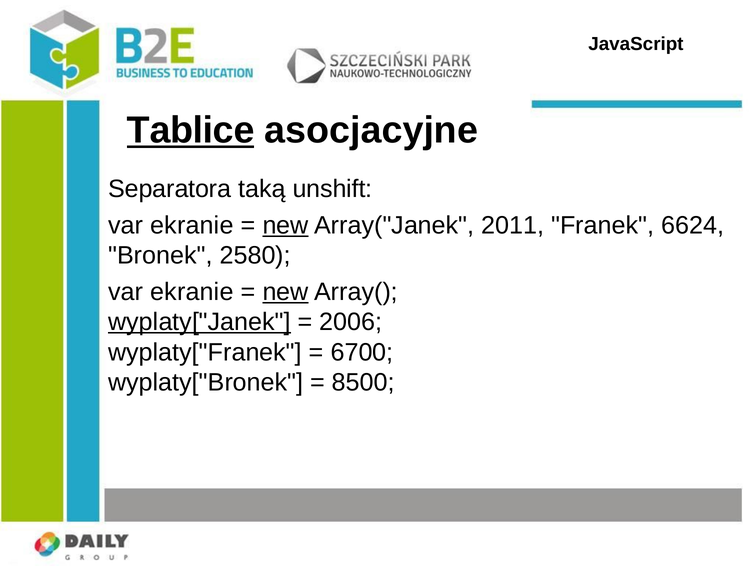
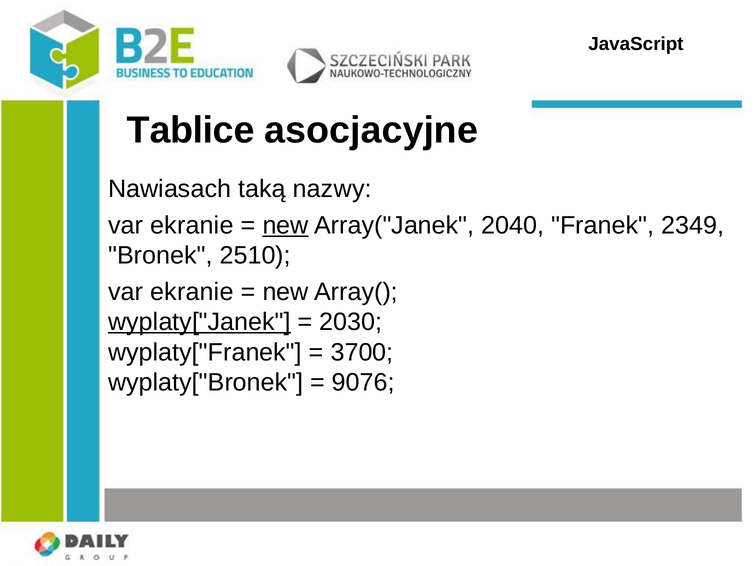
Tablice underline: present -> none (191, 130)
Separatora: Separatora -> Nawiasach (170, 189)
unshift: unshift -> nazwy (332, 189)
2011: 2011 -> 2040 (513, 225)
6624: 6624 -> 2349 (693, 225)
2580: 2580 -> 2510 (255, 255)
new underline: present -> none (286, 292)
2006: 2006 -> 2030 (351, 322)
6700: 6700 -> 3700 (362, 352)
8500: 8500 -> 9076 (363, 382)
